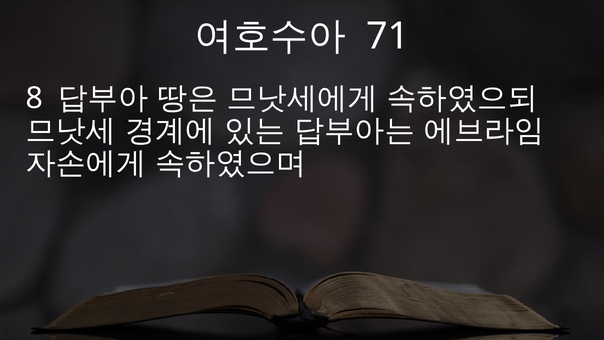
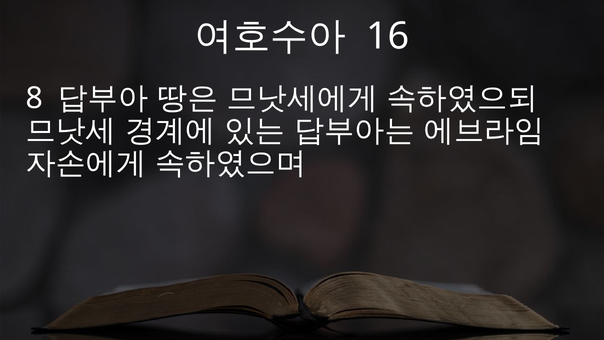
71: 71 -> 16 (388, 36)
